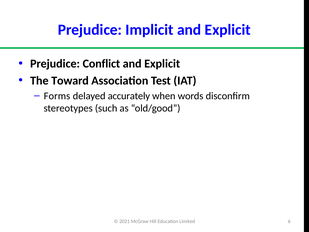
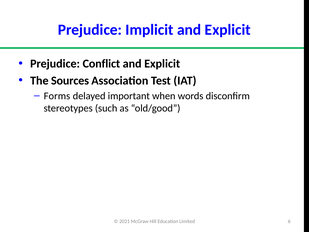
Toward: Toward -> Sources (70, 80)
accurately: accurately -> important (129, 96)
